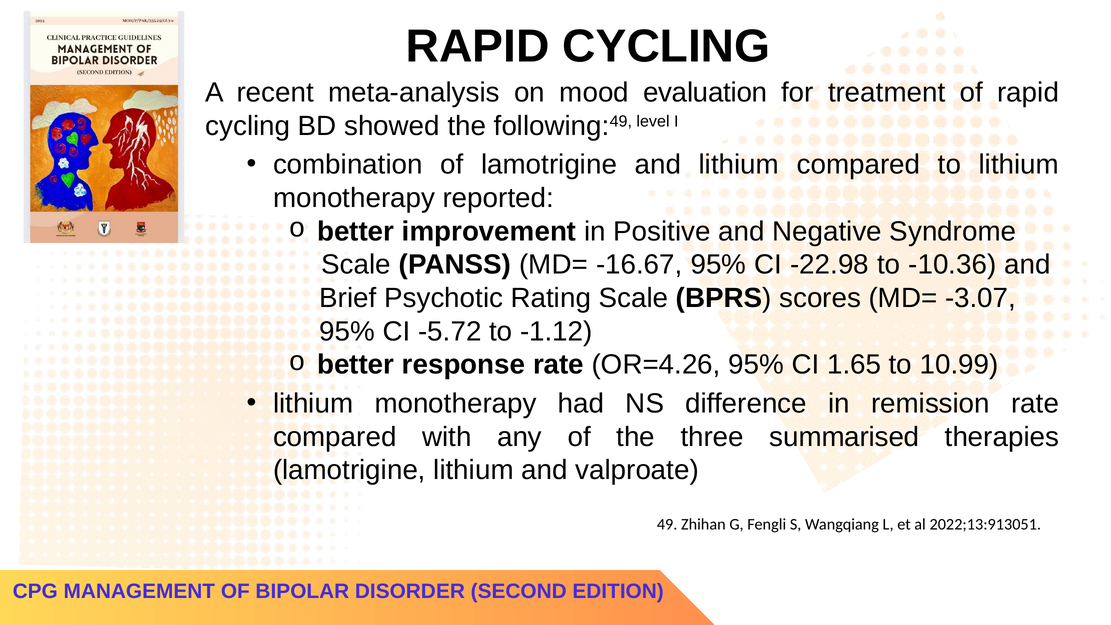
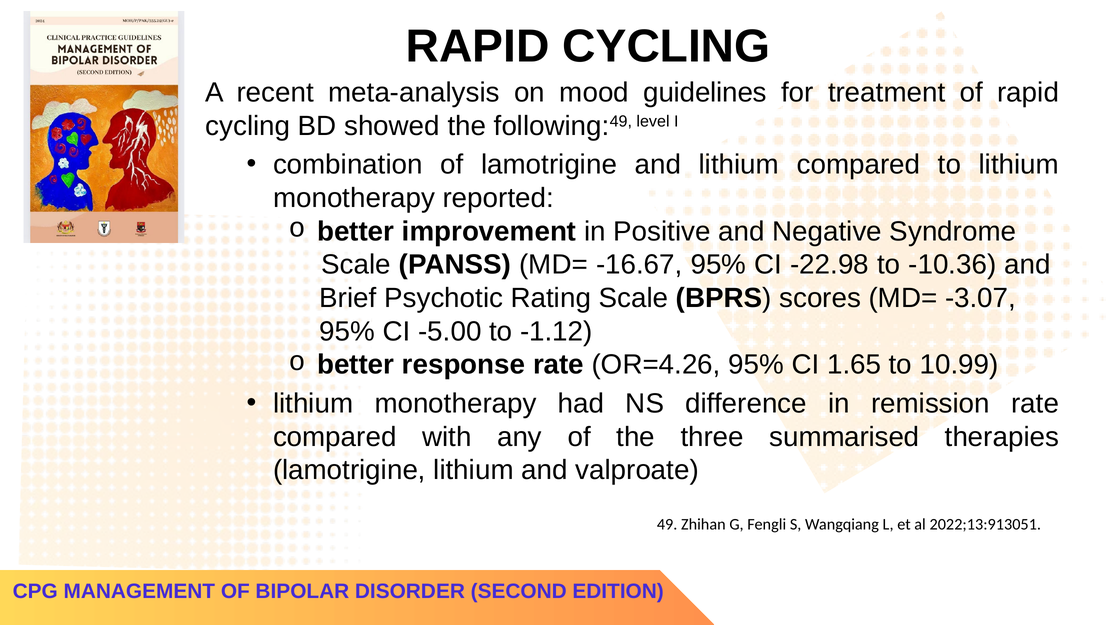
evaluation: evaluation -> guidelines (705, 93)
-5.72: -5.72 -> -5.00 (450, 331)
